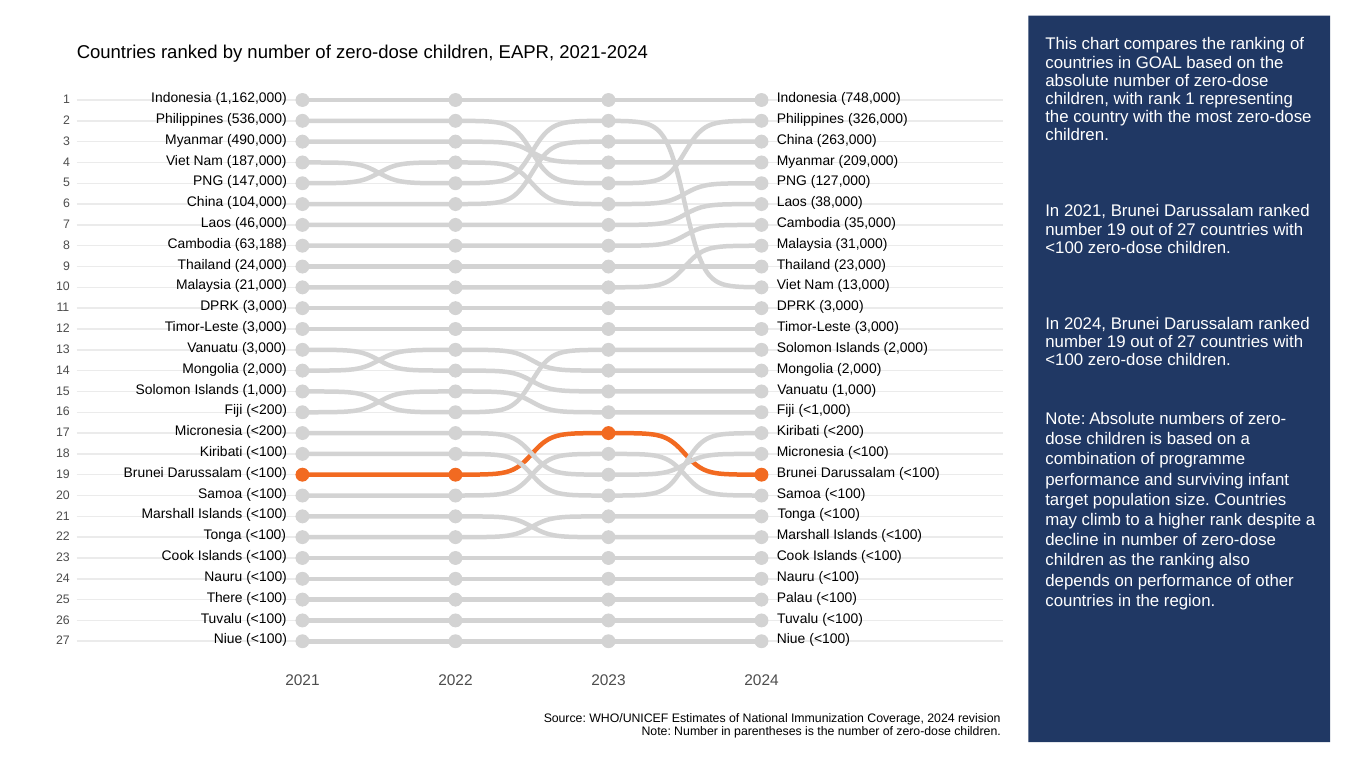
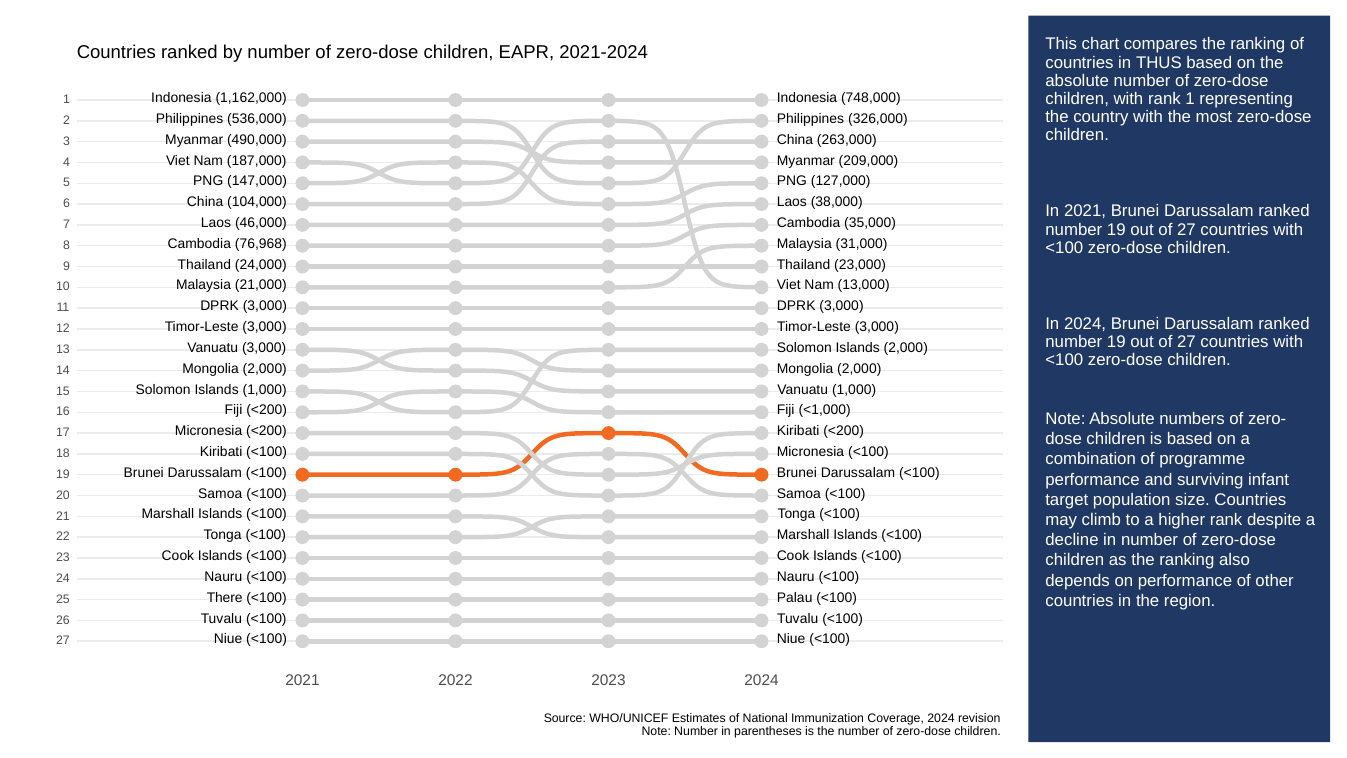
GOAL: GOAL -> THUS (1159, 62)
63,188: 63,188 -> 76,968 (261, 244)
